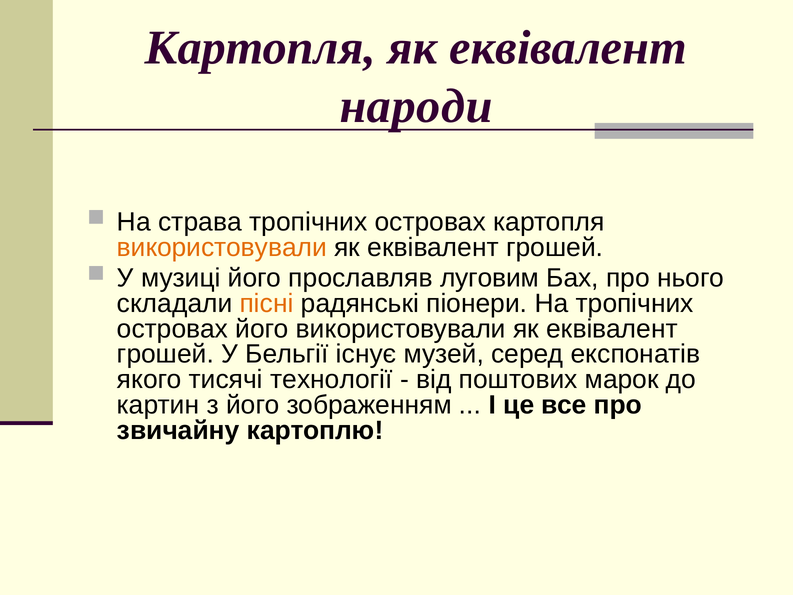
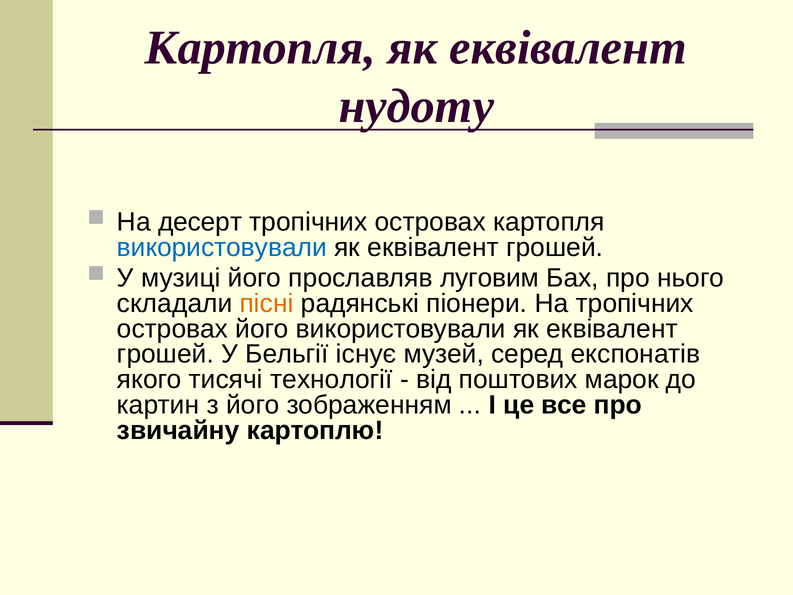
народи: народи -> нудоту (416, 106)
страва: страва -> десерт (200, 222)
використовували colour: orange -> blue (222, 247)
